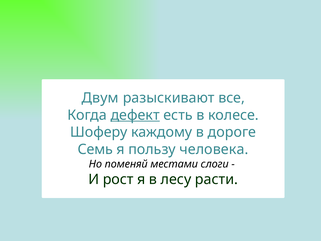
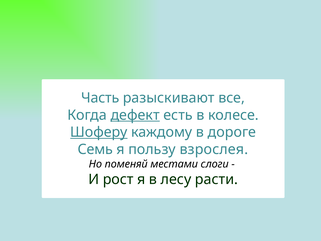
Двум: Двум -> Часть (100, 98)
Шоферу underline: none -> present (99, 132)
человека: человека -> взрослея (214, 149)
